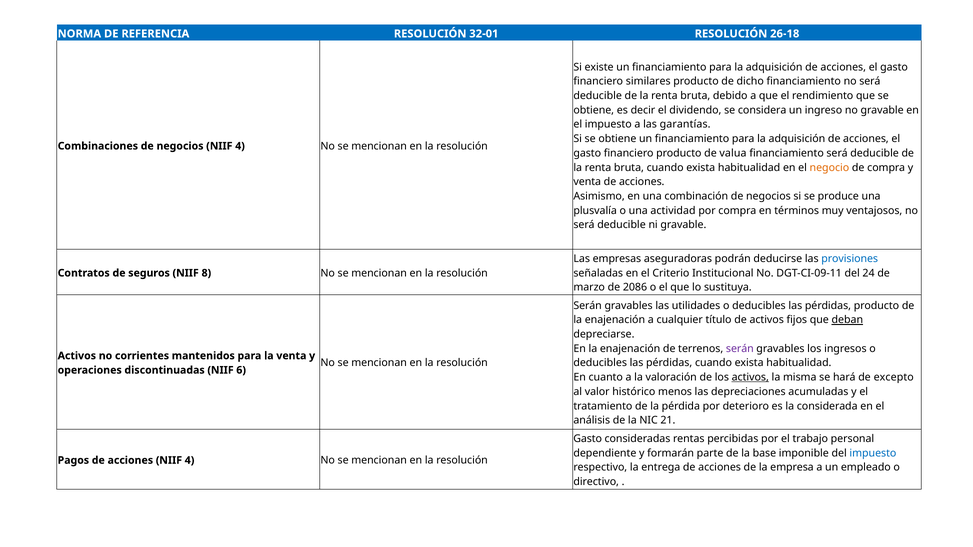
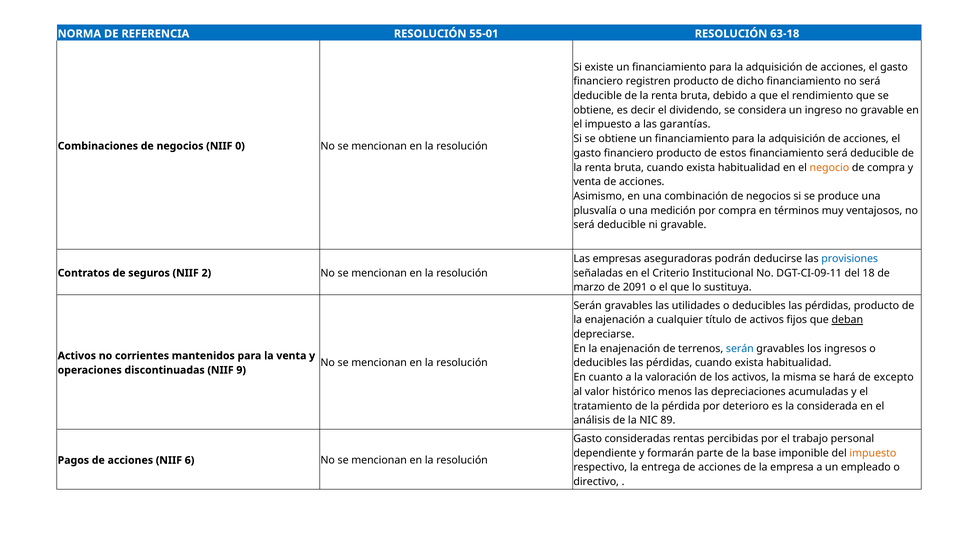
32-01: 32-01 -> 55-01 (484, 34)
26-18: 26-18 -> 63-18 (785, 34)
similares: similares -> registren (648, 81)
negocios NIIF 4: 4 -> 0 (240, 146)
valua: valua -> estos (733, 153)
actividad: actividad -> medición (673, 211)
24: 24 -> 18 (869, 273)
8: 8 -> 2 (206, 273)
2086: 2086 -> 2091 (635, 288)
serán colour: purple -> blue (740, 349)
6: 6 -> 9 (241, 370)
activos underline: present -> none (750, 378)
21: 21 -> 89 (668, 421)
impuesto colour: blue -> orange (873, 453)
acciones NIIF 4: 4 -> 6 (190, 461)
